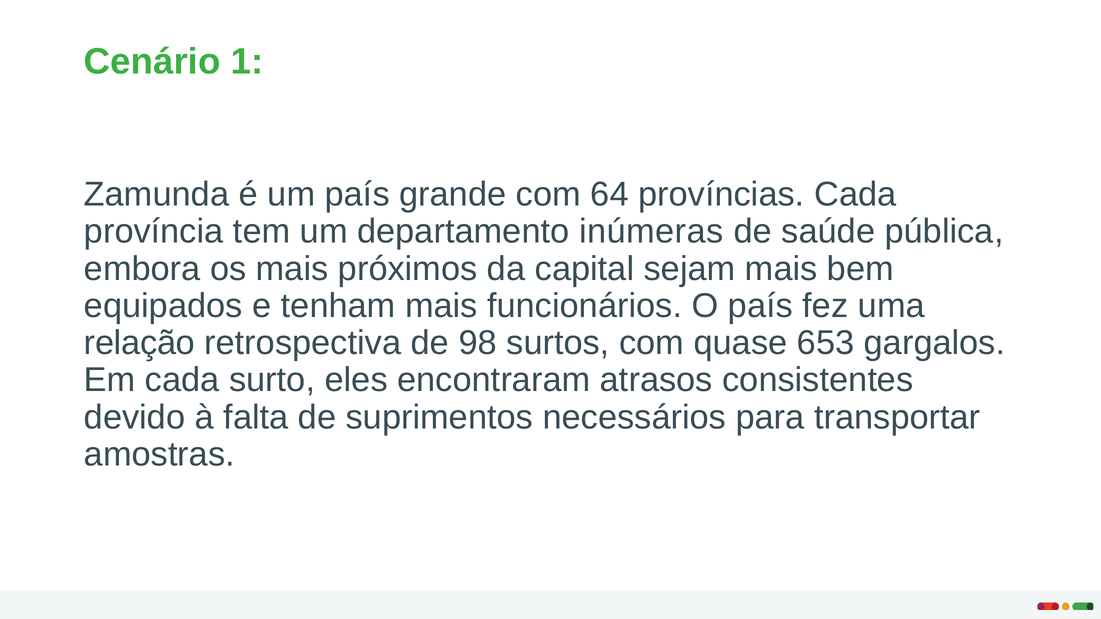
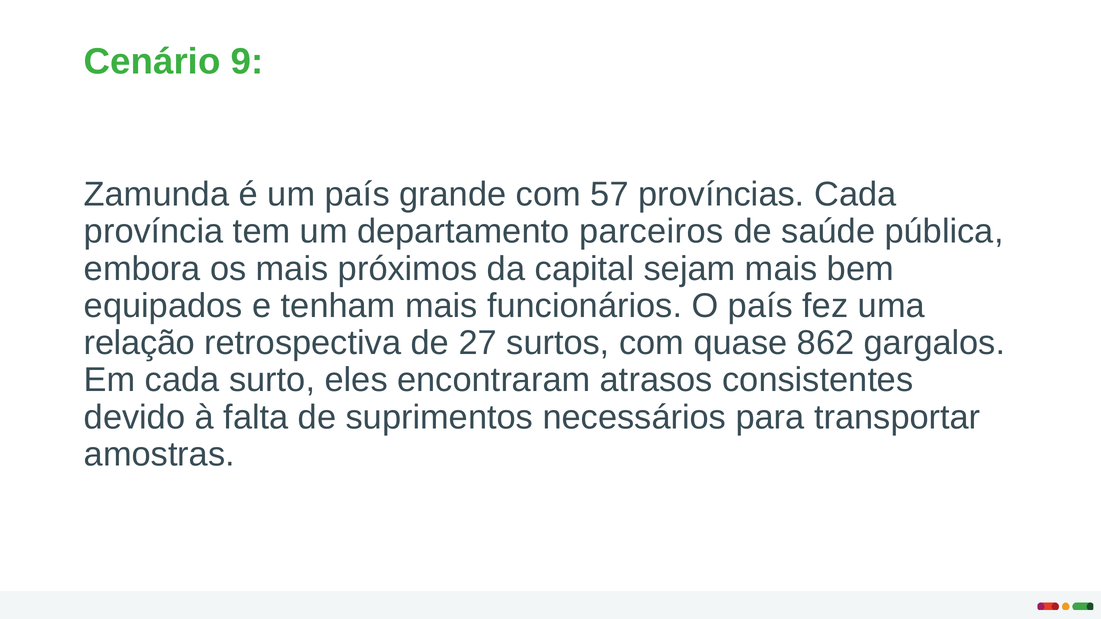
1: 1 -> 9 (247, 62)
64: 64 -> 57 (610, 195)
inúmeras: inúmeras -> parceiros (651, 232)
98: 98 -> 27 (478, 343)
653: 653 -> 862 (826, 343)
